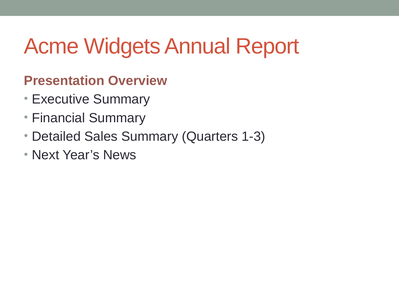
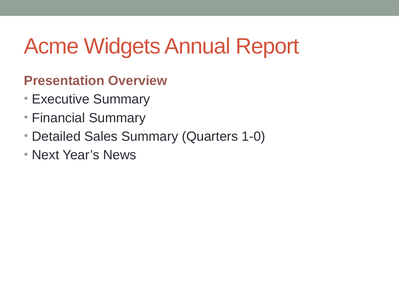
1-3: 1-3 -> 1-0 (254, 137)
